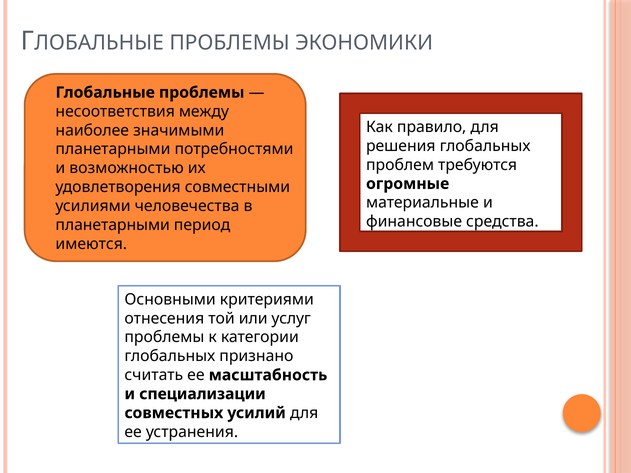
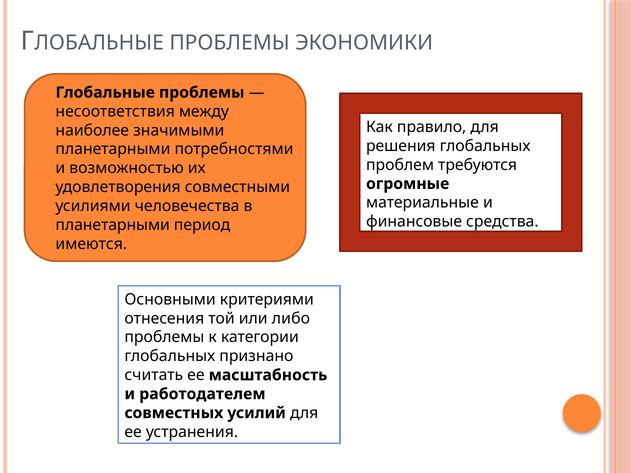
услуг: услуг -> либо (291, 318)
специализации: специализации -> работодателем (202, 394)
